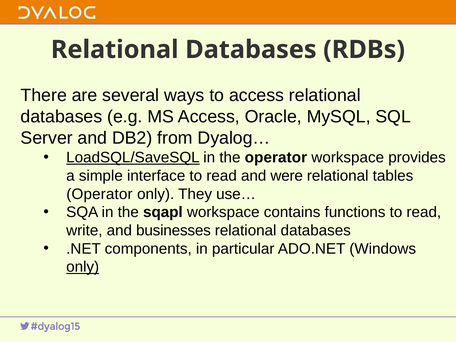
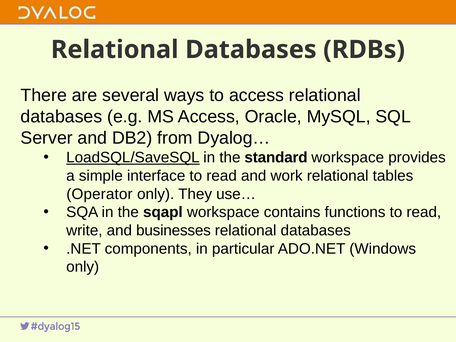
the operator: operator -> standard (276, 158)
were: were -> work (287, 176)
only underline: present -> none (83, 267)
